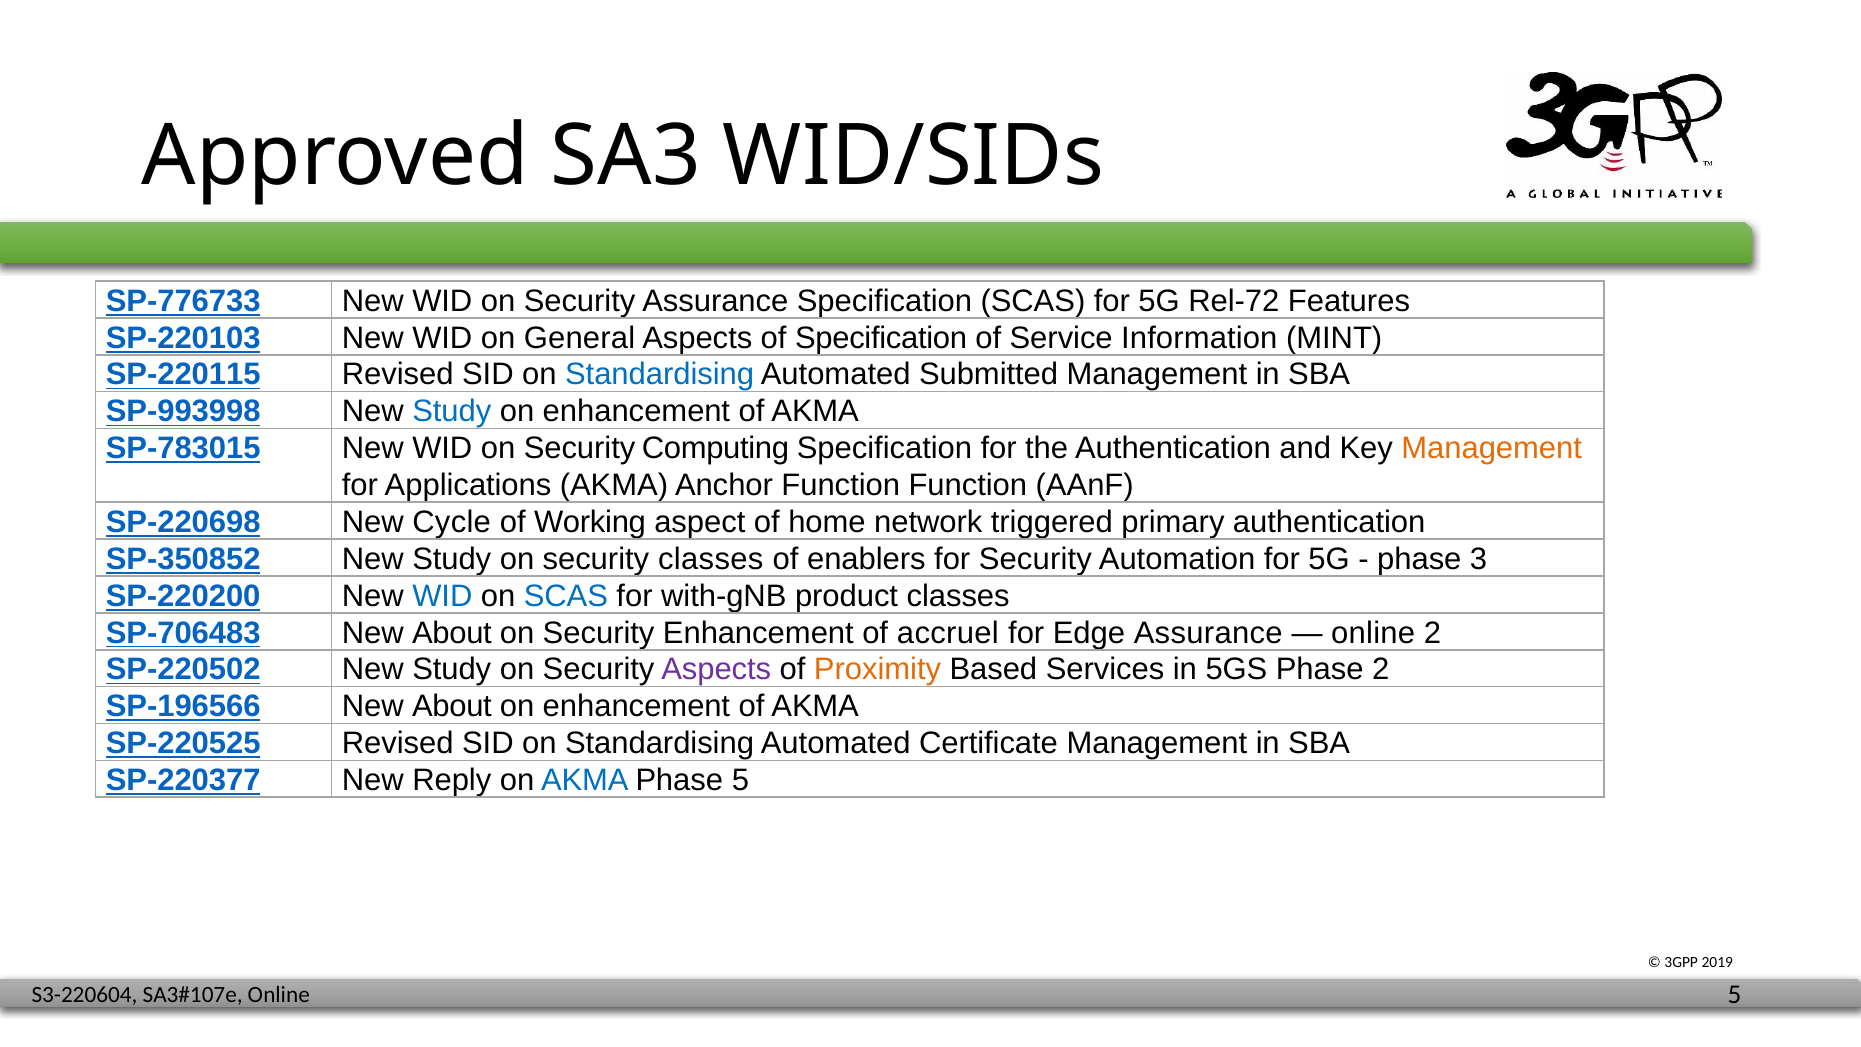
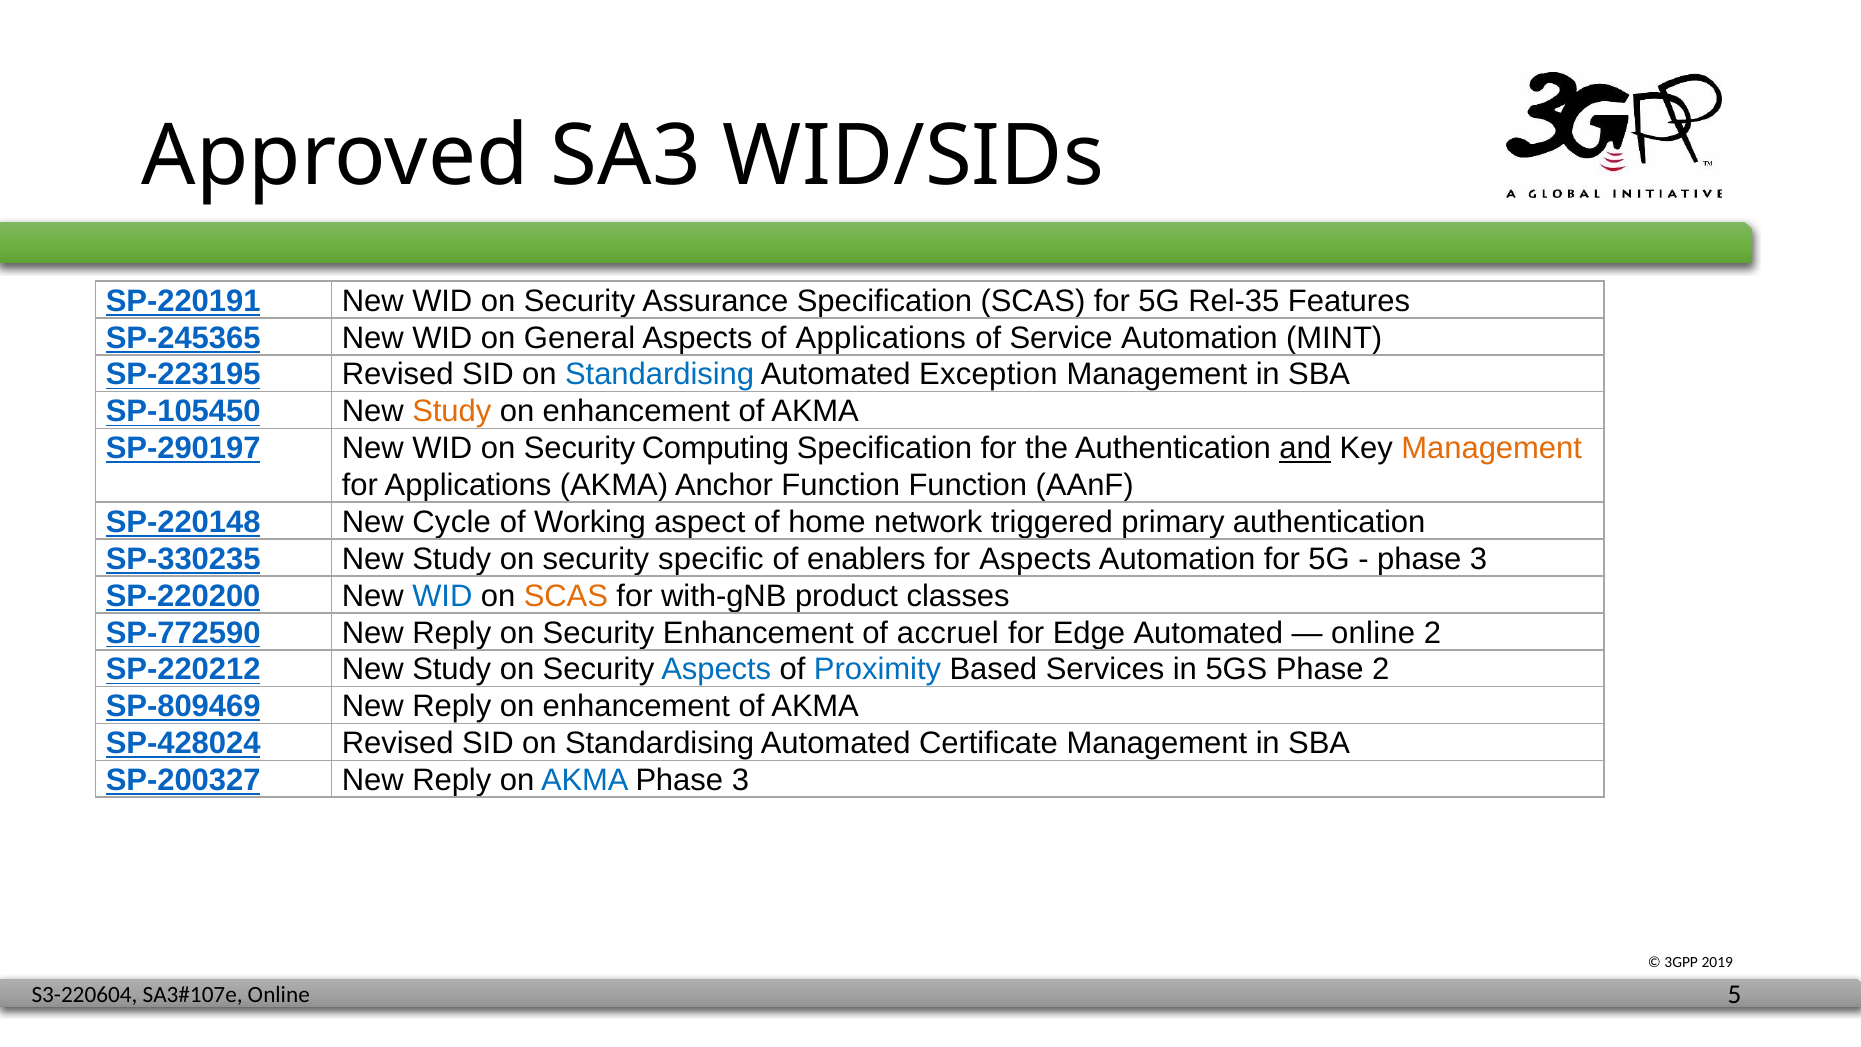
SP-776733: SP-776733 -> SP-220191 (183, 301)
Rel-72: Rel-72 -> Rel-35 (1234, 301)
SP-220103: SP-220103 -> SP-245365 (183, 338)
of Specification: Specification -> Applications (881, 338)
Service Information: Information -> Automation (1199, 338)
SP-220115: SP-220115 -> SP-223195 (183, 375)
Submitted: Submitted -> Exception (988, 375)
SP-993998: SP-993998 -> SP-105450 (183, 412)
Study colour: blue -> orange (452, 412)
SP-783015: SP-783015 -> SP-290197 (183, 448)
and underline: none -> present (1305, 448)
SP-220698: SP-220698 -> SP-220148 (183, 522)
SP-350852: SP-350852 -> SP-330235 (183, 559)
security classes: classes -> specific (711, 559)
for Security: Security -> Aspects (1035, 559)
SCAS colour: blue -> orange (566, 596)
SP-706483: SP-706483 -> SP-772590 (183, 633)
About: About -> Reply (452, 633)
Edge Assurance: Assurance -> Automated (1208, 633)
SP-220502: SP-220502 -> SP-220212 (183, 670)
Aspects colour: purple -> blue (716, 670)
Proximity colour: orange -> blue (878, 670)
SP-196566: SP-196566 -> SP-809469 (183, 706)
About: About -> Reply (452, 706)
SP-220525: SP-220525 -> SP-428024 (183, 743)
SP-220377: SP-220377 -> SP-200327 (183, 780)
5: 5 -> 3 (740, 780)
